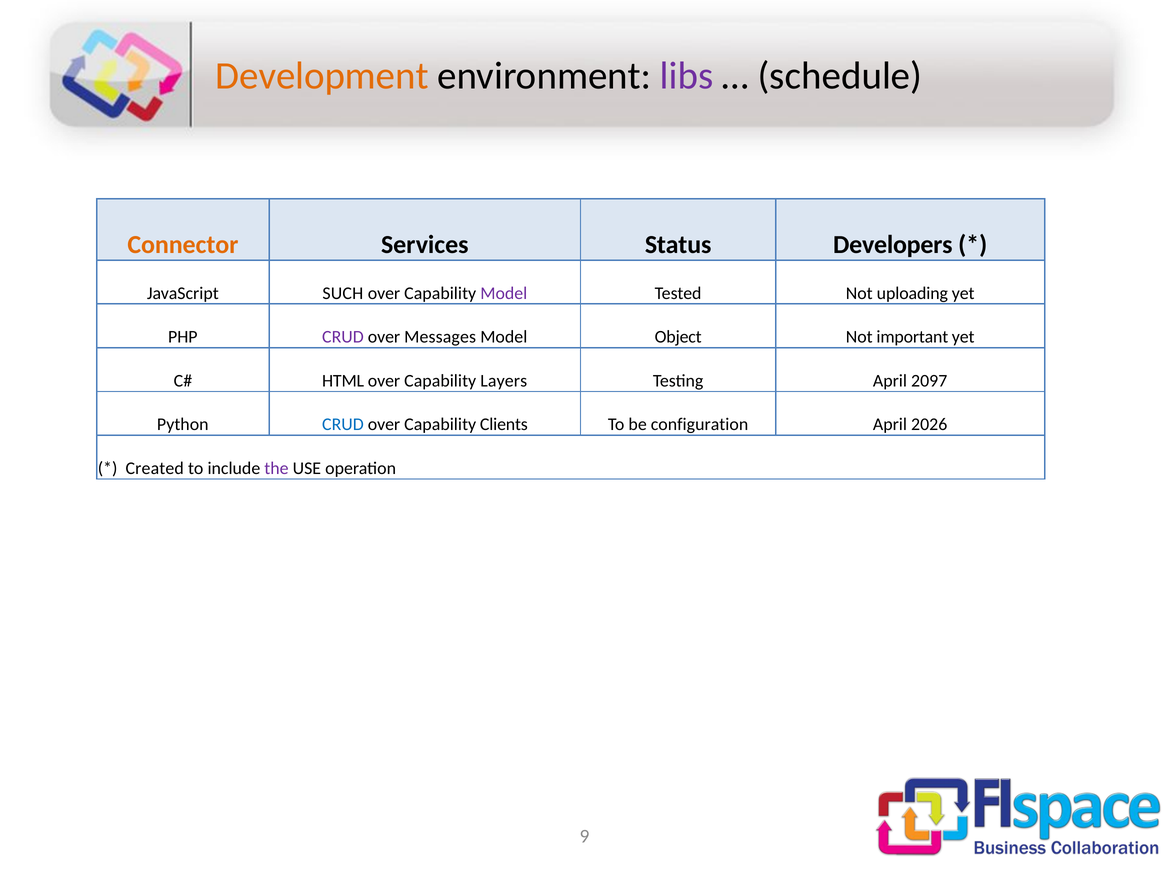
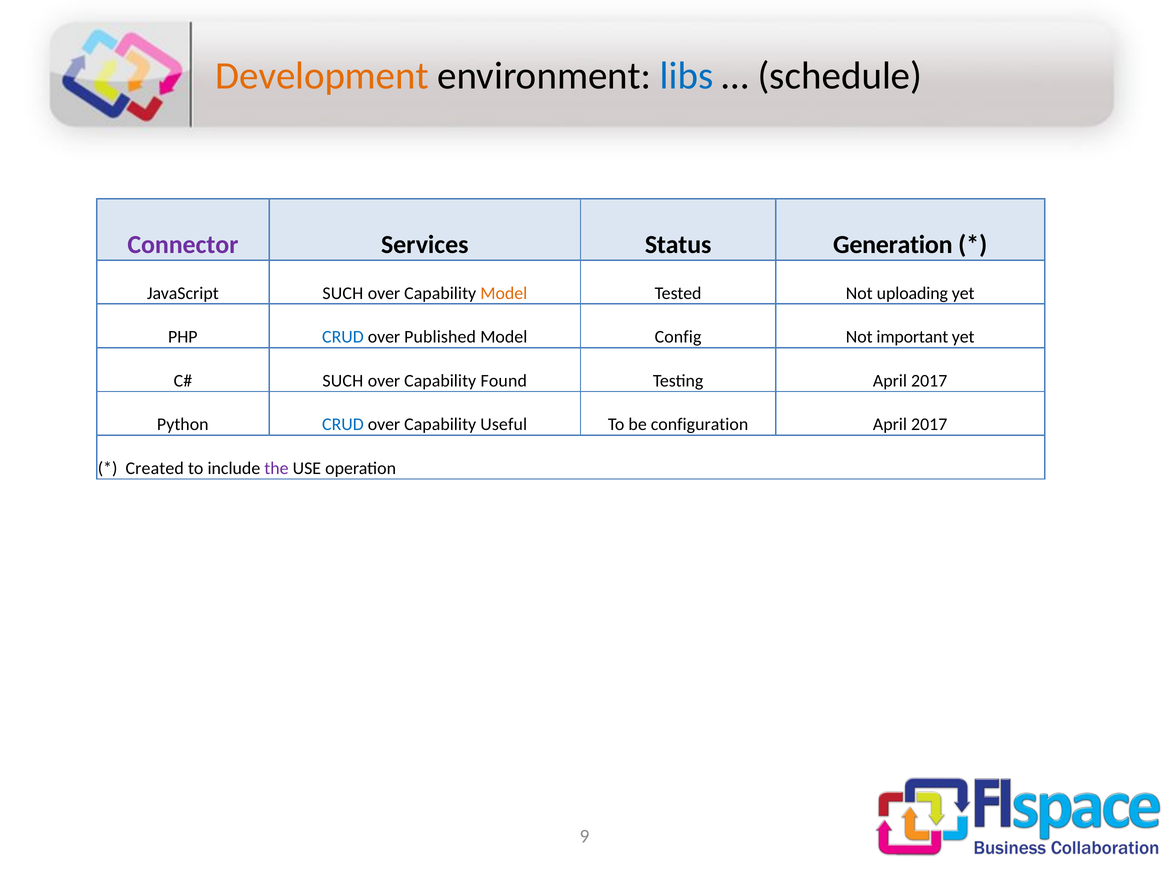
libs colour: purple -> blue (687, 76)
Connector colour: orange -> purple (183, 245)
Developers: Developers -> Generation (893, 245)
Model colour: purple -> orange (504, 293)
CRUD colour: purple -> blue (343, 337)
Messages: Messages -> Published (440, 337)
Object: Object -> Config (678, 337)
HTML: HTML -> SUCH (343, 381)
Layers: Layers -> Found (504, 381)
Testing April 2097: 2097 -> 2017 (929, 381)
Clients: Clients -> Useful (504, 425)
2026: 2026 -> 2017 (929, 425)
